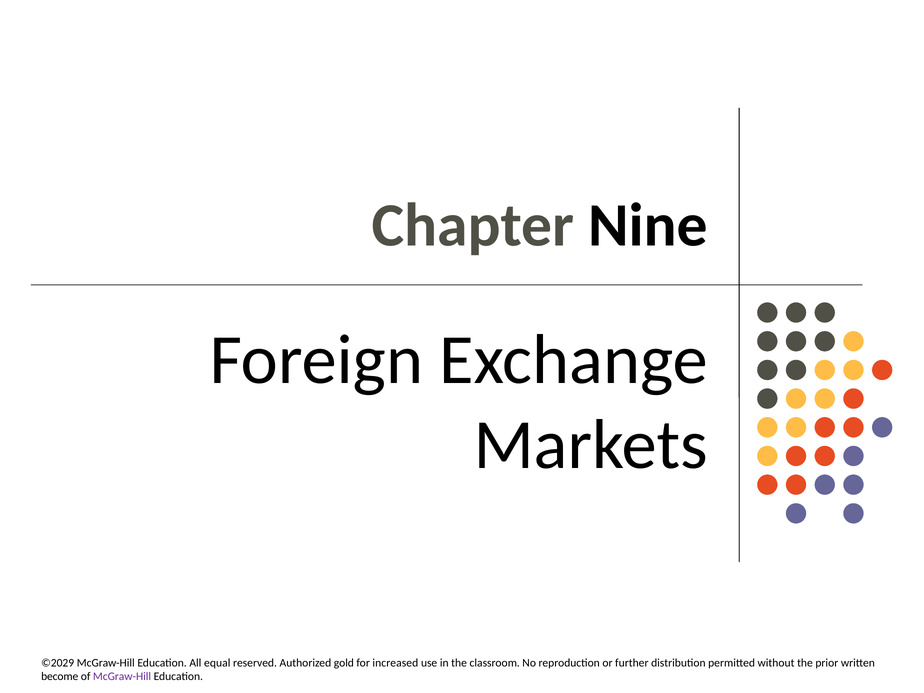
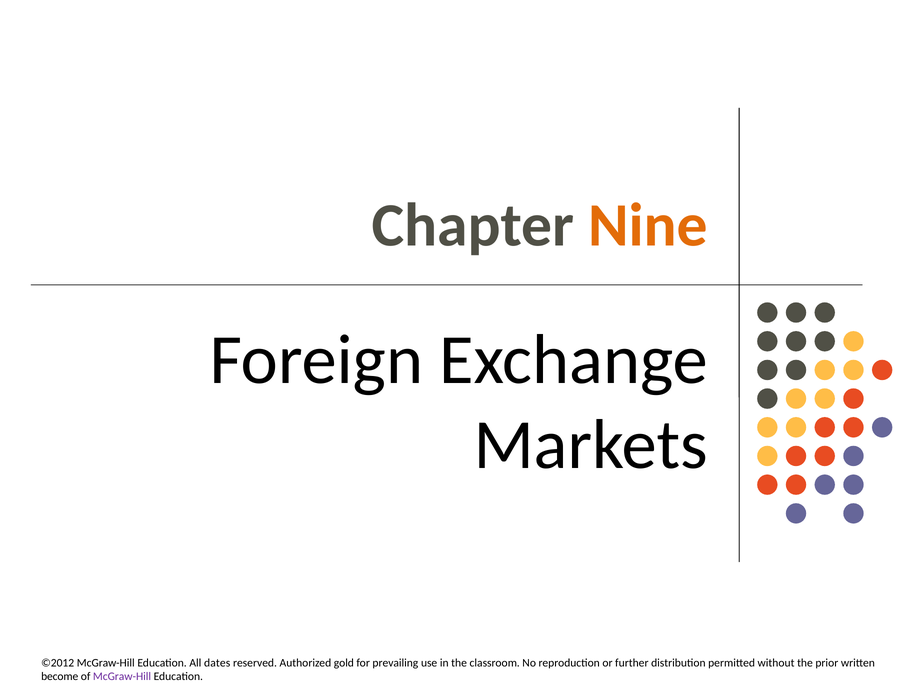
Nine colour: black -> orange (648, 225)
©2029: ©2029 -> ©2012 (58, 663)
equal: equal -> dates (217, 663)
increased: increased -> prevailing (395, 663)
